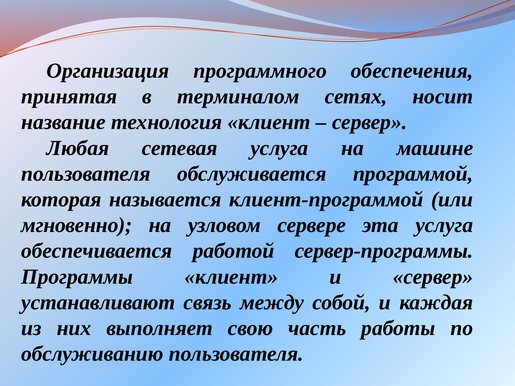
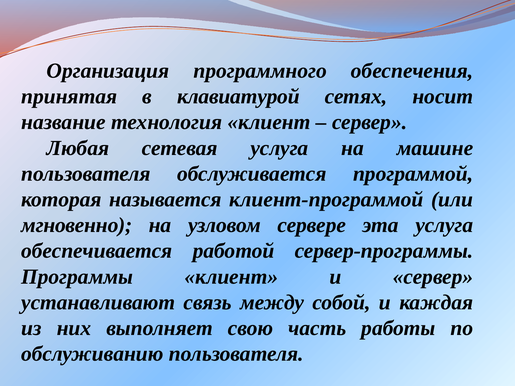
терминалом: терминалом -> клавиатурой (238, 97)
